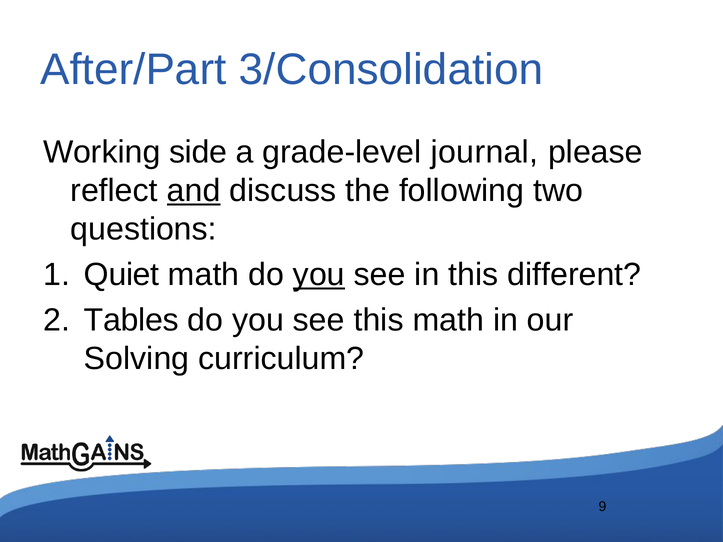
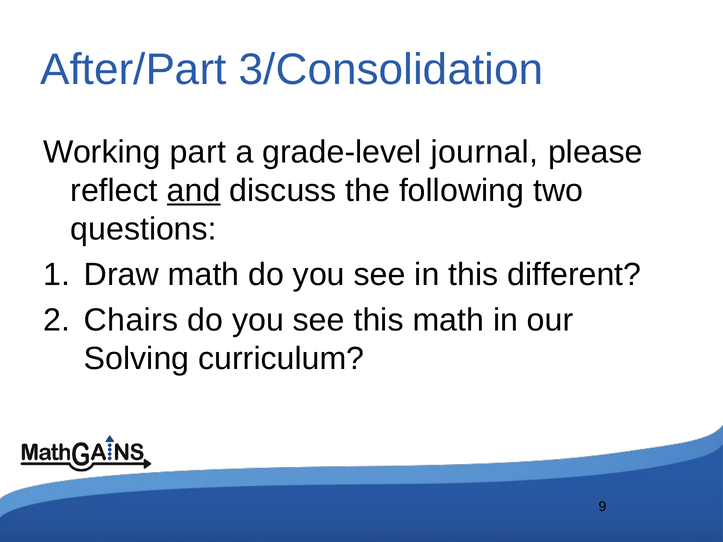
side: side -> part (198, 152)
Quiet: Quiet -> Draw (121, 275)
you underline: present -> none (319, 275)
Tables: Tables -> Chairs (131, 320)
